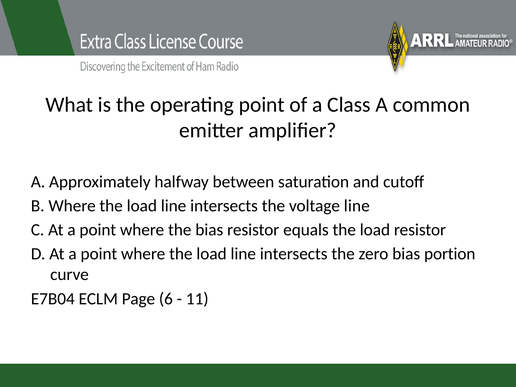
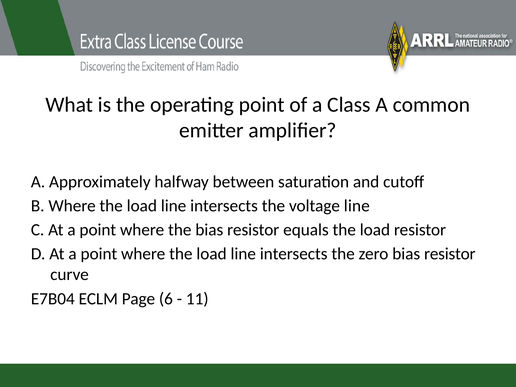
zero bias portion: portion -> resistor (450, 254)
